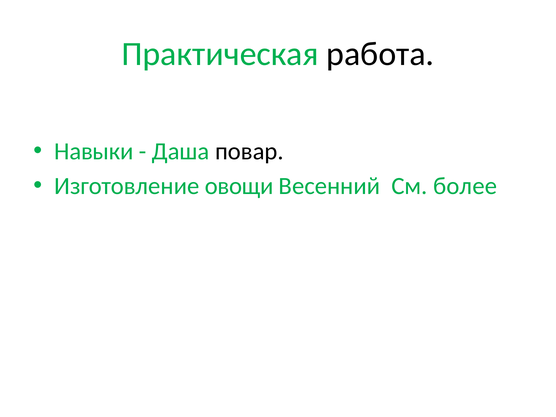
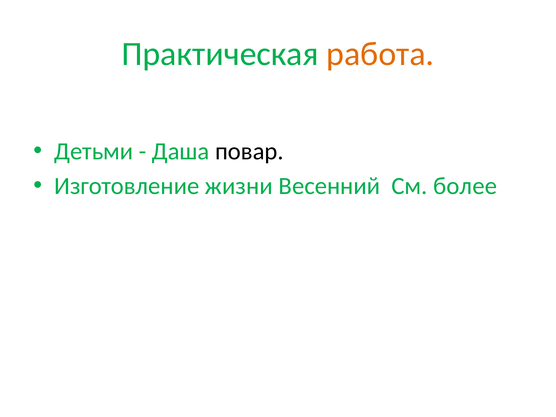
работа colour: black -> orange (380, 54)
Навыки: Навыки -> Детьми (94, 151)
овощи: овощи -> жизни (239, 186)
